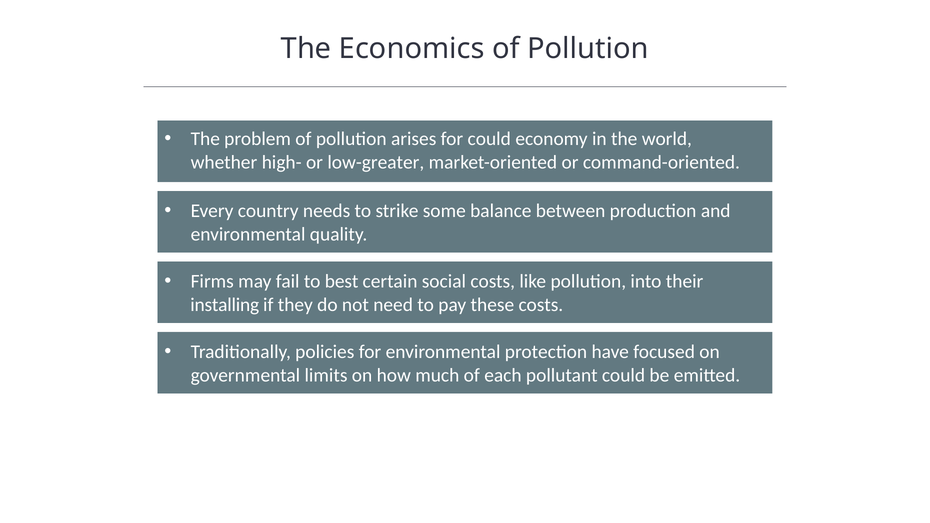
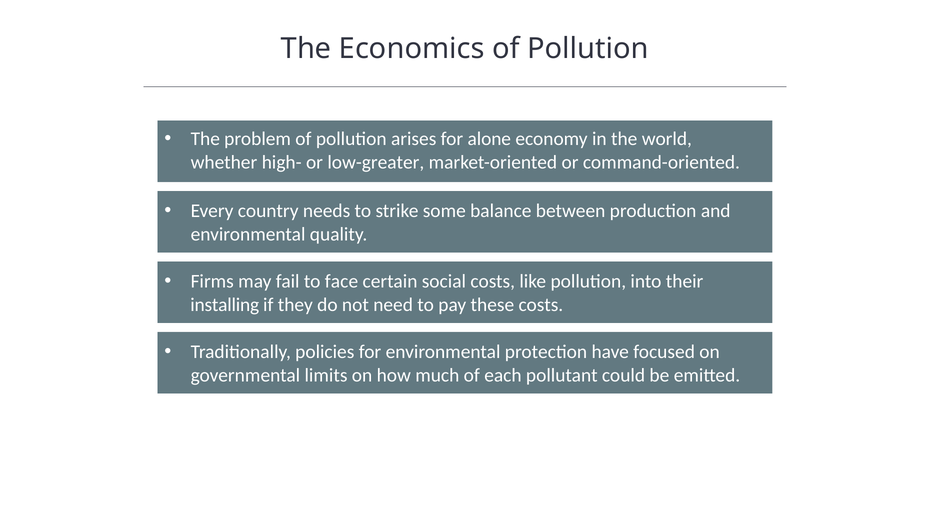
for could: could -> alone (489, 139)
best: best -> face (341, 281)
